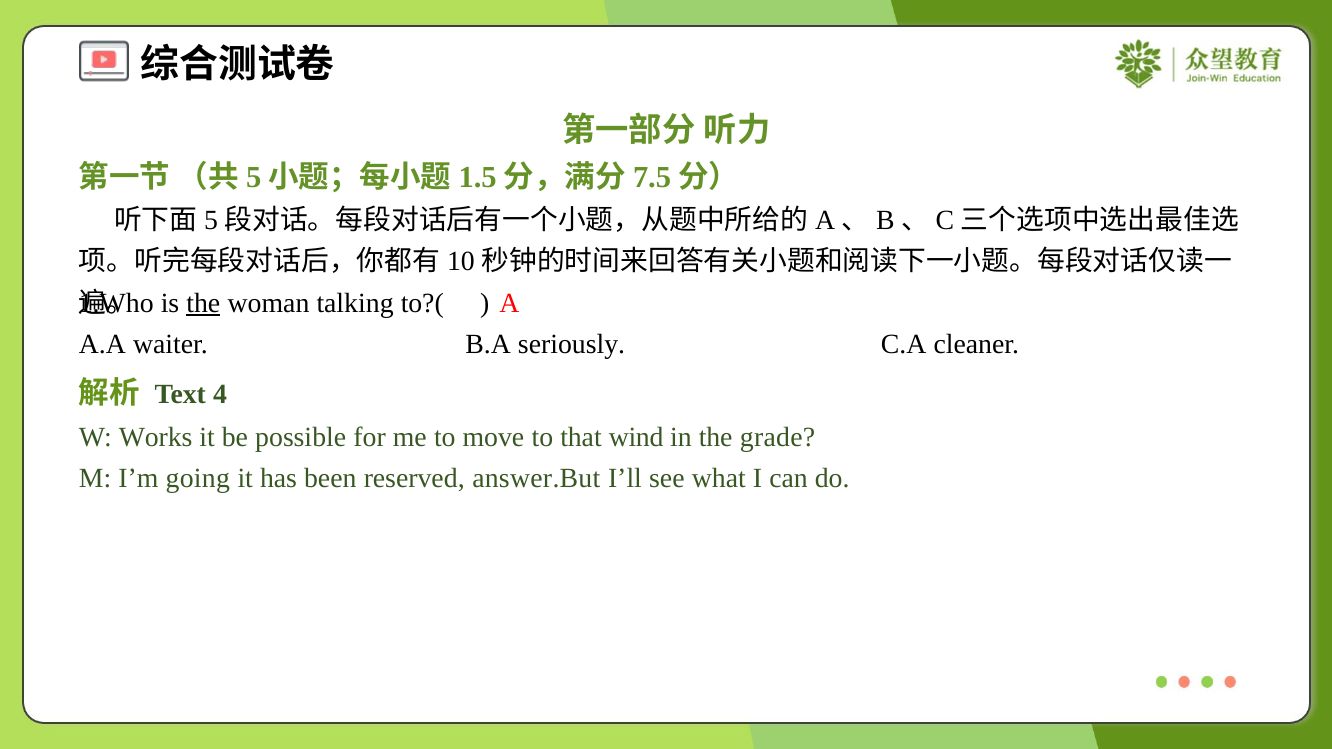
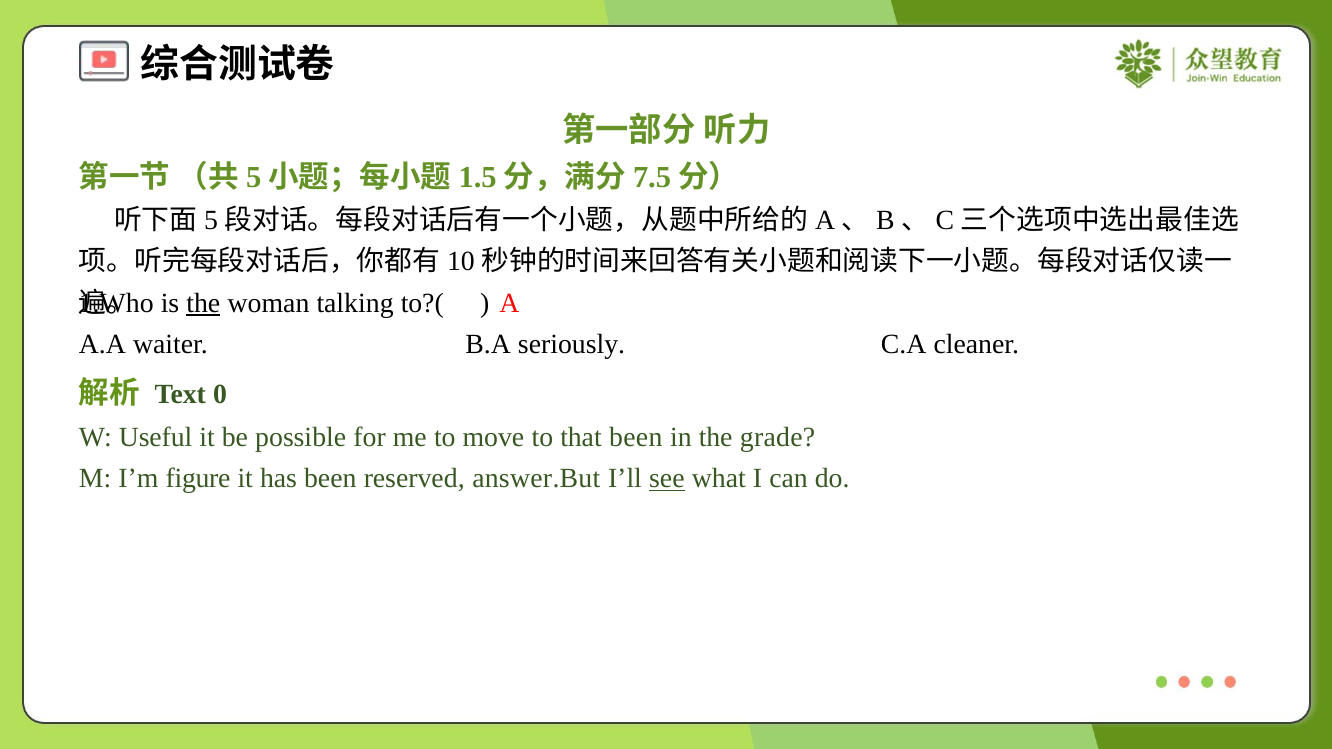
4: 4 -> 0 (220, 395)
Works: Works -> Useful (156, 437)
that wind: wind -> been (636, 437)
going: going -> figure (198, 479)
see underline: none -> present (667, 479)
